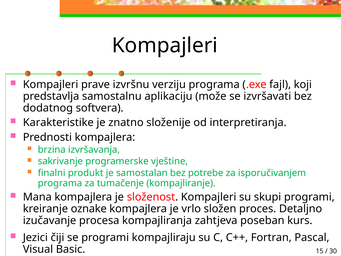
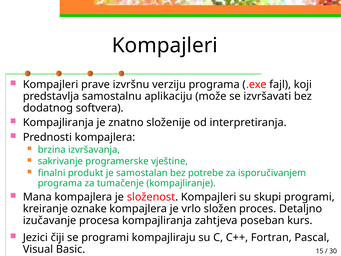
Karakteristike: Karakteristike -> Kompajliranja (58, 122)
